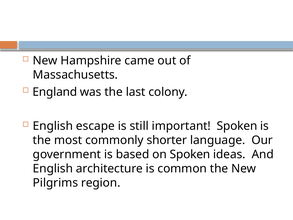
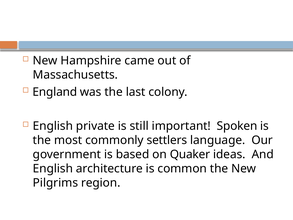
escape: escape -> private (95, 126)
shorter: shorter -> settlers (167, 140)
on Spoken: Spoken -> Quaker (190, 154)
